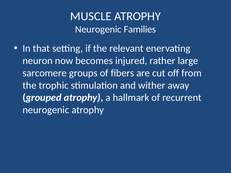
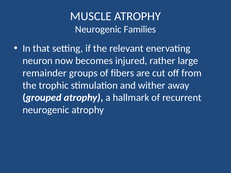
sarcomere: sarcomere -> remainder (45, 73)
